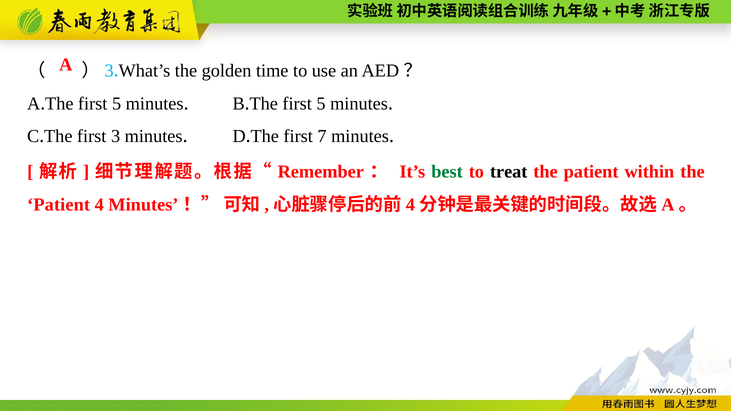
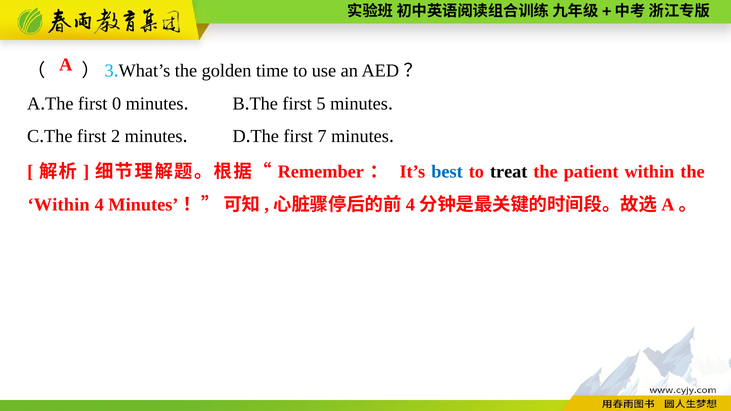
5: 5 -> 0 (117, 104)
3: 3 -> 2 (116, 137)
best colour: green -> blue (447, 172)
Patient: Patient -> Within (59, 205)
